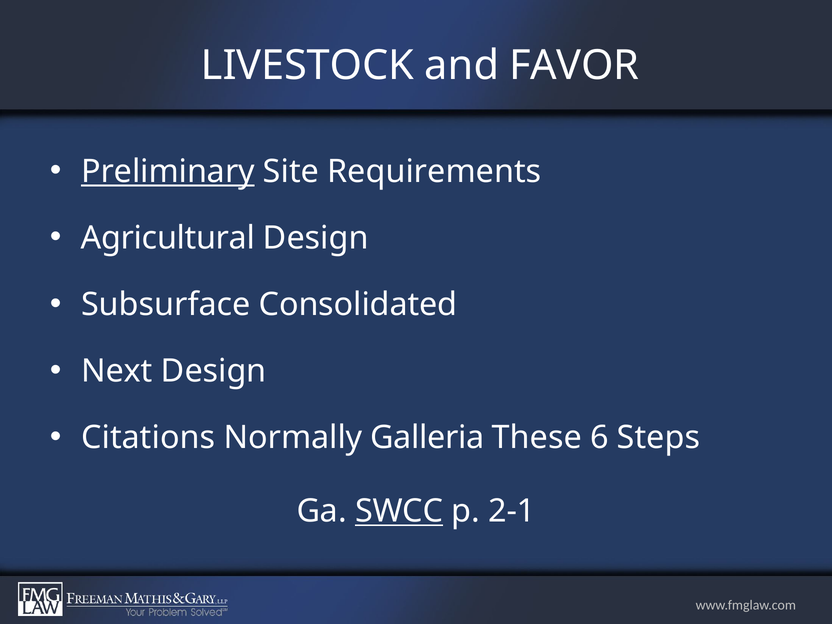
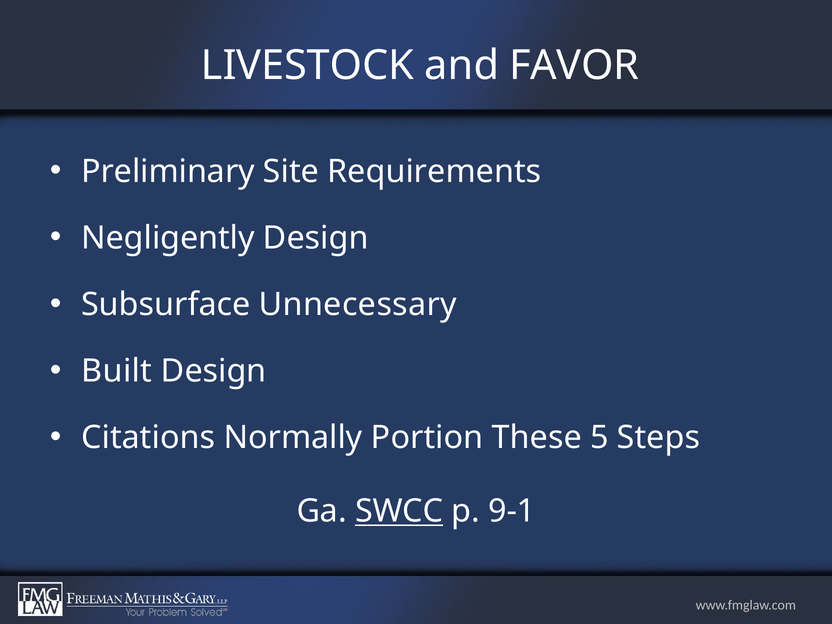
Preliminary underline: present -> none (168, 171)
Agricultural: Agricultural -> Negligently (168, 238)
Consolidated: Consolidated -> Unnecessary (358, 305)
Next: Next -> Built (117, 371)
Galleria: Galleria -> Portion (427, 438)
6: 6 -> 5 (599, 438)
2-1: 2-1 -> 9-1 (512, 511)
